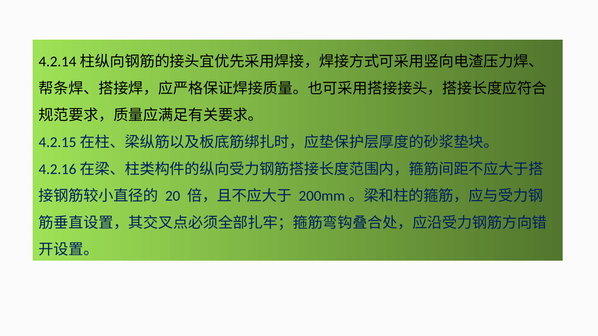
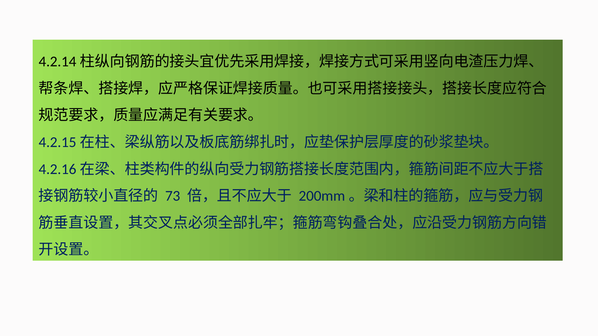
20: 20 -> 73 (173, 196)
